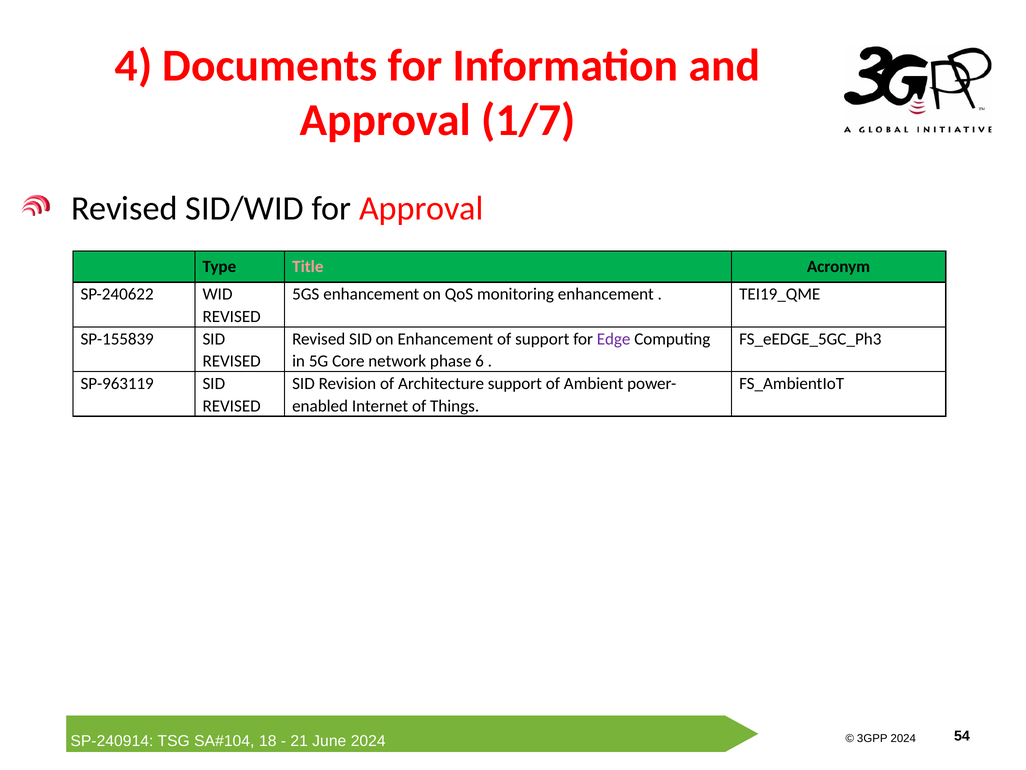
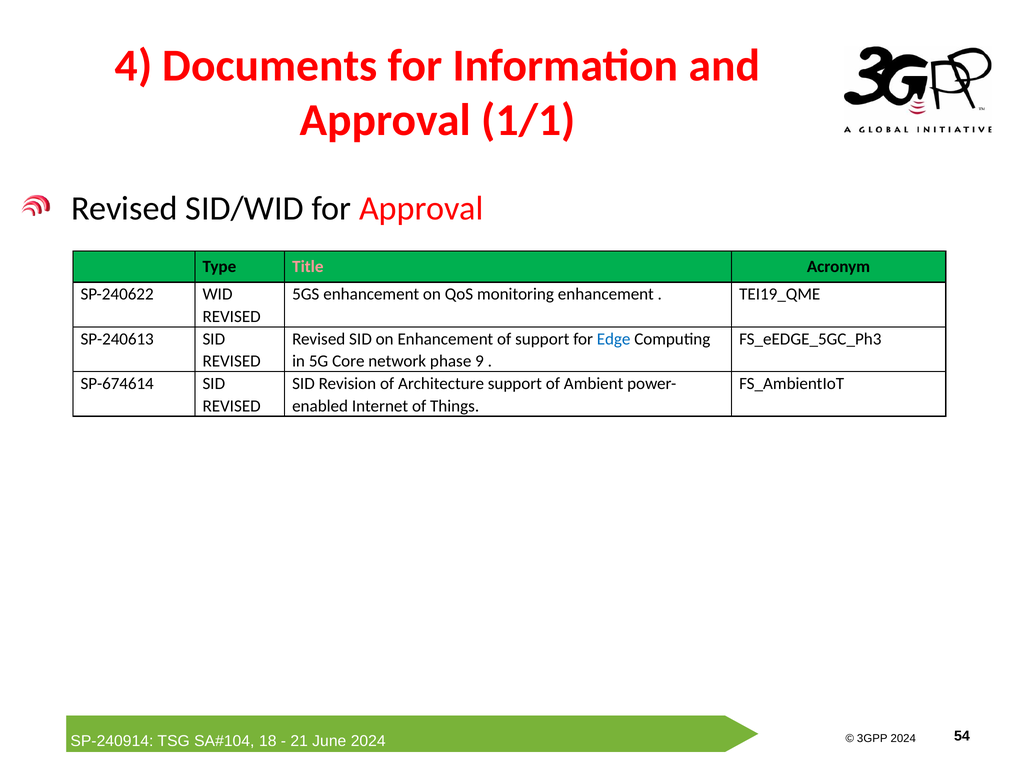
1/7: 1/7 -> 1/1 (528, 120)
SP-155839: SP-155839 -> SP-240613 (117, 339)
Edge colour: purple -> blue (614, 339)
6: 6 -> 9 (480, 361)
SP-963119: SP-963119 -> SP-674614 (117, 383)
